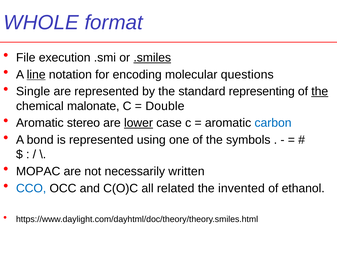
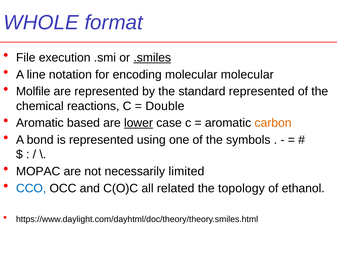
line underline: present -> none (36, 74)
molecular questions: questions -> molecular (247, 74)
Single: Single -> Molfile (33, 91)
standard representing: representing -> represented (262, 91)
the underline: present -> none (320, 91)
malonate: malonate -> reactions (93, 106)
stereo: stereo -> based (83, 123)
carbon colour: blue -> orange (273, 123)
written: written -> limited (186, 171)
invented: invented -> topology (241, 188)
